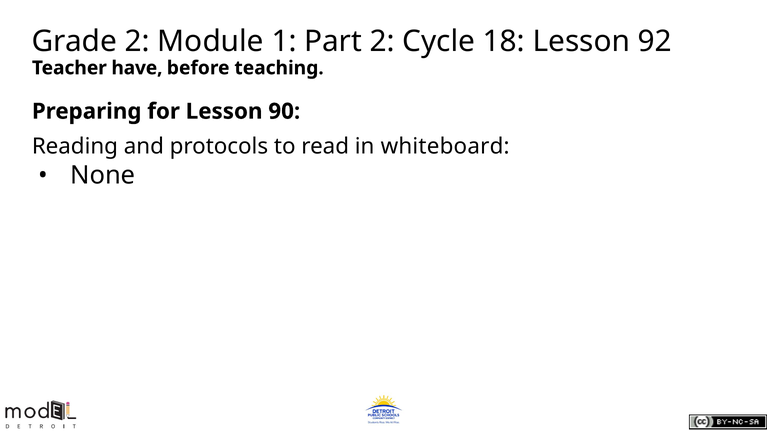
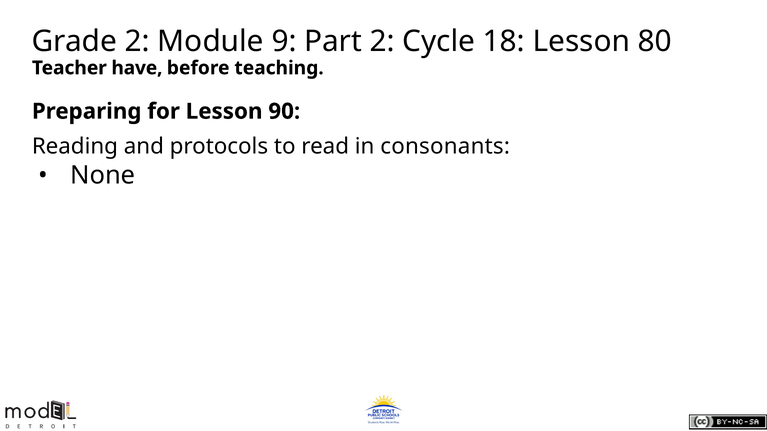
1: 1 -> 9 (284, 41)
92: 92 -> 80 (655, 41)
whiteboard: whiteboard -> consonants (445, 146)
